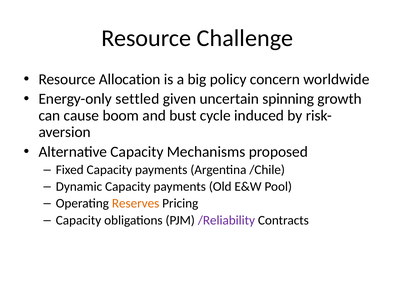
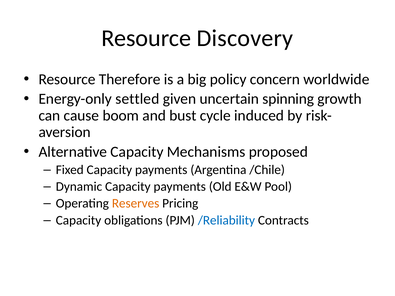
Challenge: Challenge -> Discovery (245, 38)
Allocation: Allocation -> Therefore (130, 79)
/Reliability colour: purple -> blue (226, 220)
